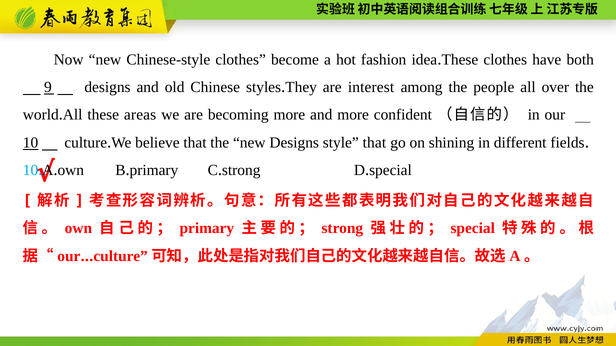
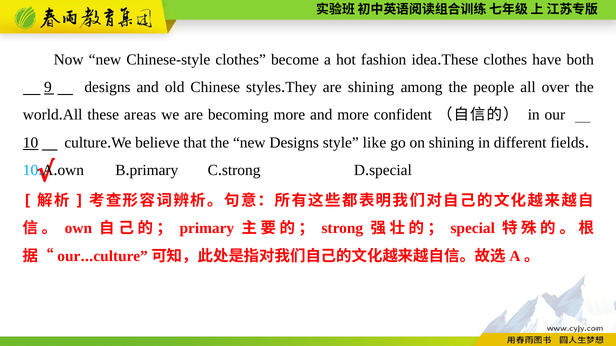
are interest: interest -> shining (371, 87)
style that: that -> like (374, 143)
